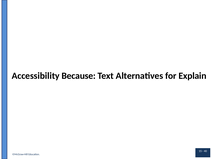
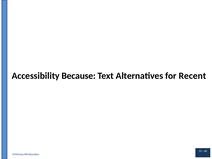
Explain: Explain -> Recent (192, 76)
